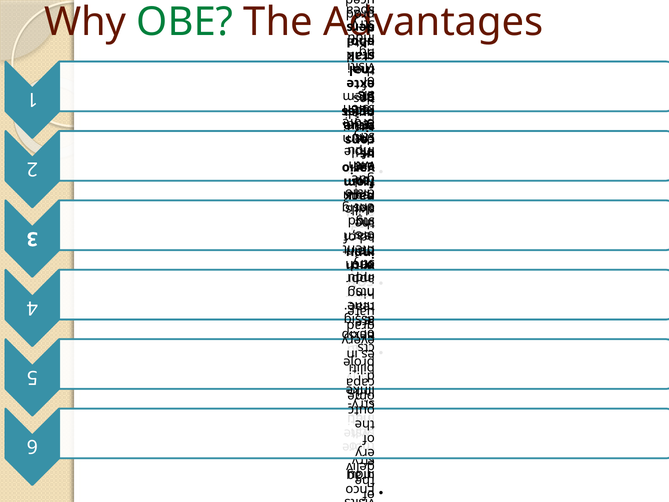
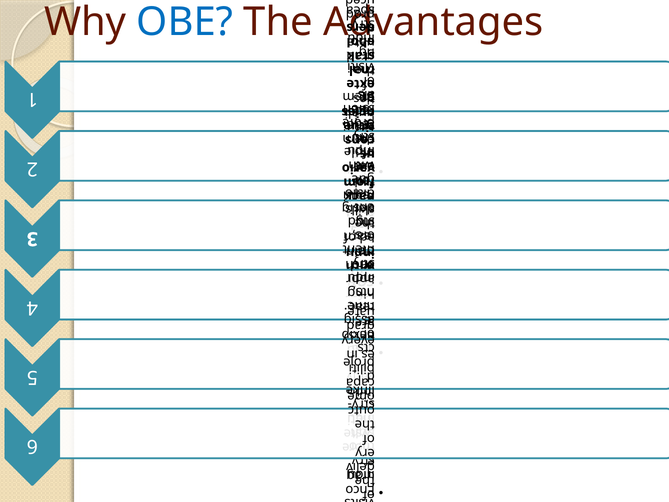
OBE colour: green -> blue (185, 22)
